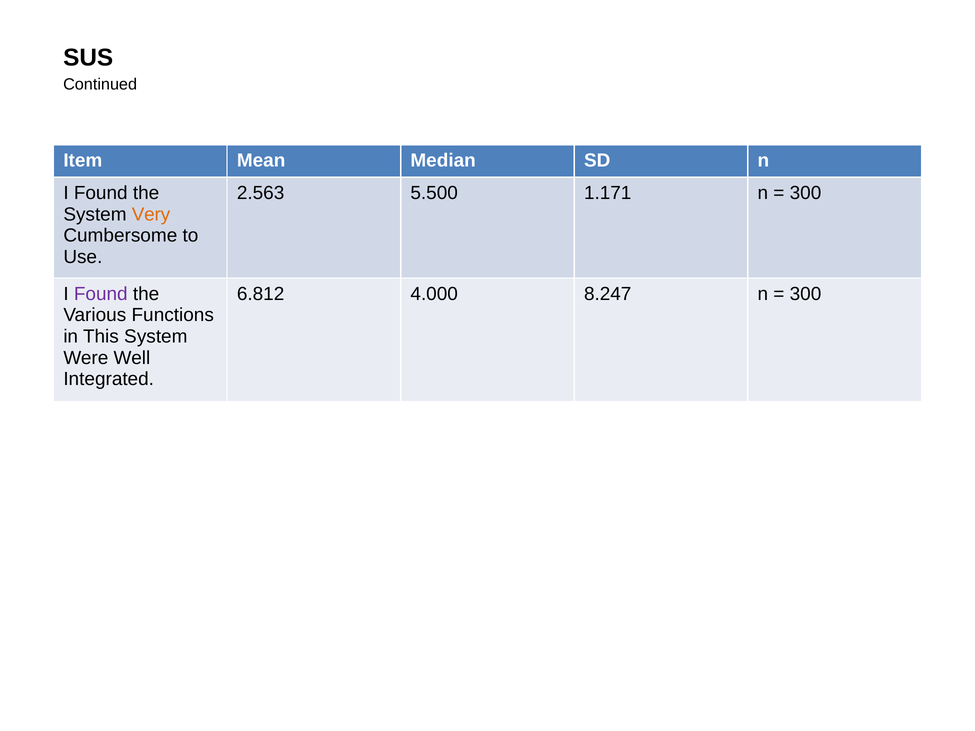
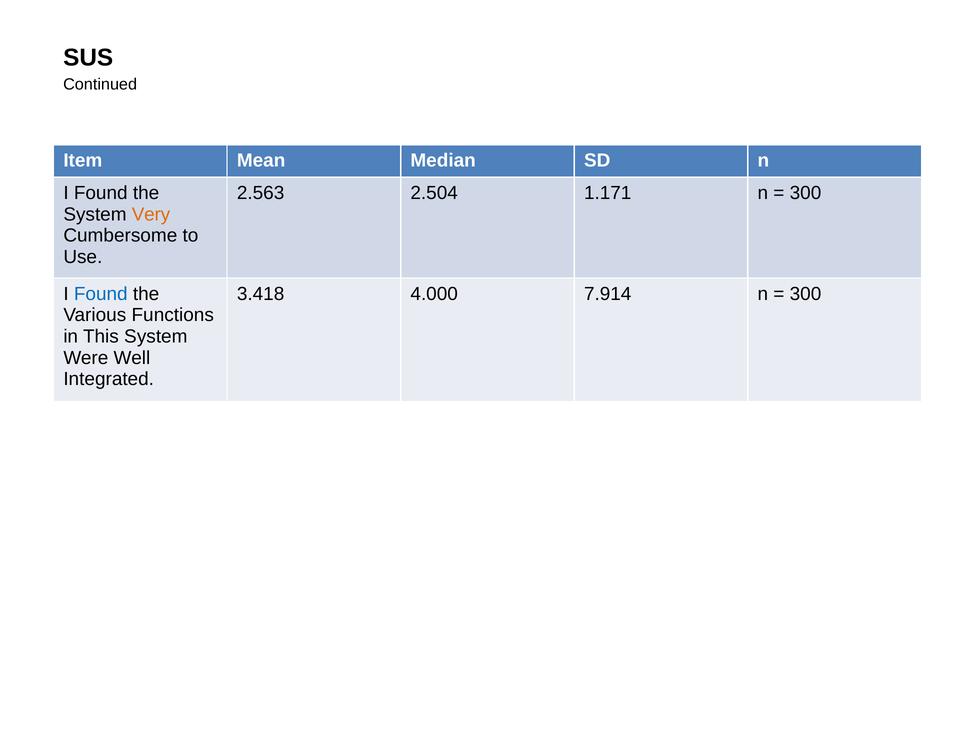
5.500: 5.500 -> 2.504 (434, 193)
Found colour: purple -> blue (101, 294)
6.812: 6.812 -> 3.418 (261, 294)
8.247: 8.247 -> 7.914 (608, 294)
